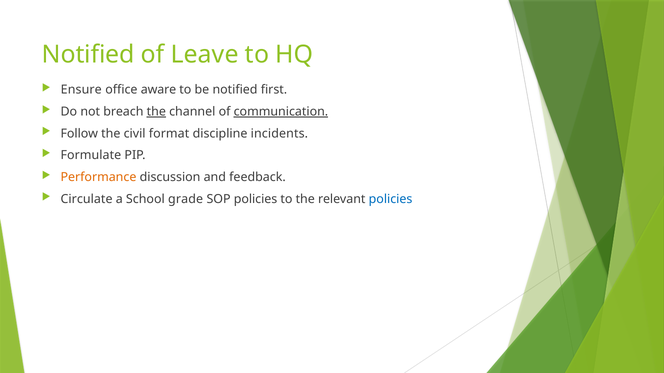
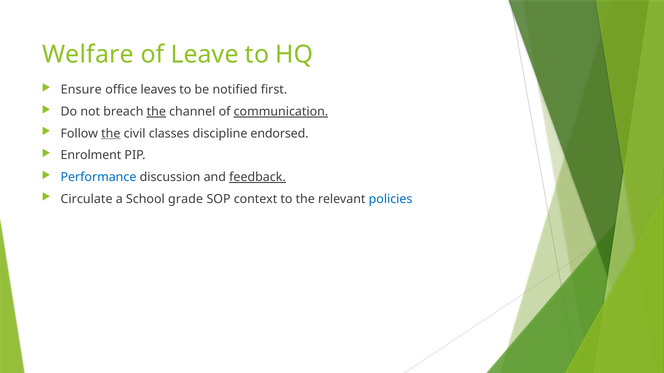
Notified: Notified -> Welfare (88, 55)
aware: aware -> leaves (159, 90)
the underline: none -> present (111, 134)
format: format -> classes (169, 134)
incidents: incidents -> endorsed (279, 134)
Formulate: Formulate -> Enrolment (91, 156)
Performance colour: orange -> blue (98, 177)
feedback underline: none -> present (257, 177)
SOP policies: policies -> context (256, 199)
